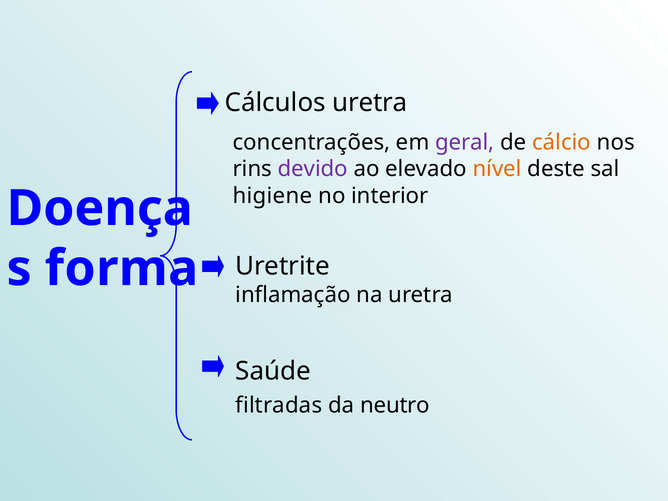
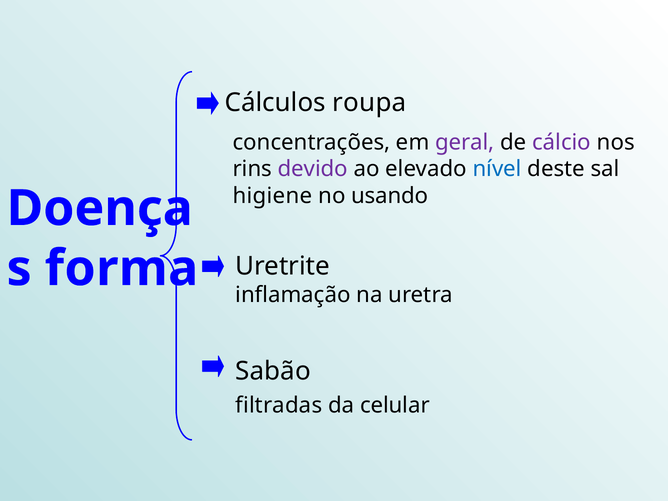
Cálculos uretra: uretra -> roupa (370, 103)
cálcio colour: orange -> purple (562, 142)
nível colour: orange -> blue (497, 169)
interior: interior -> usando (390, 196)
Saúde: Saúde -> Sabão (273, 371)
neutro: neutro -> celular (395, 405)
